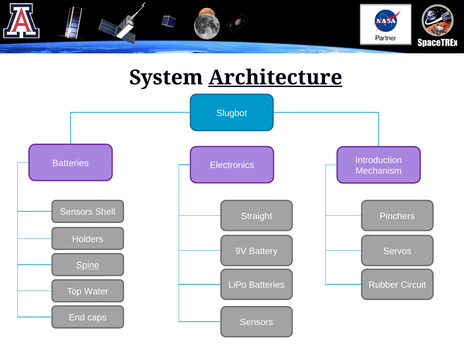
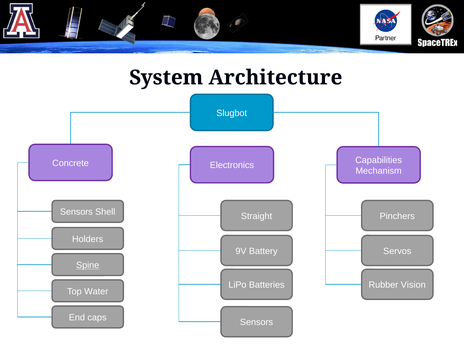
Architecture underline: present -> none (275, 78)
Introduction: Introduction -> Capabilities (379, 160)
Batteries: Batteries -> Concrete (71, 163)
Circuit: Circuit -> Vision (413, 285)
